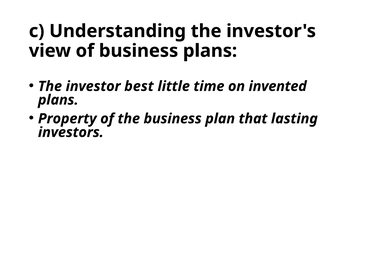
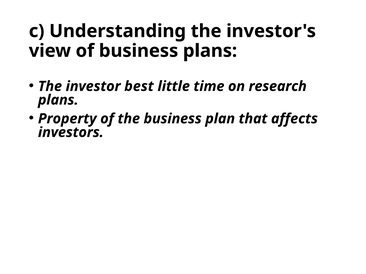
invented: invented -> research (278, 86)
lasting: lasting -> affects (294, 119)
